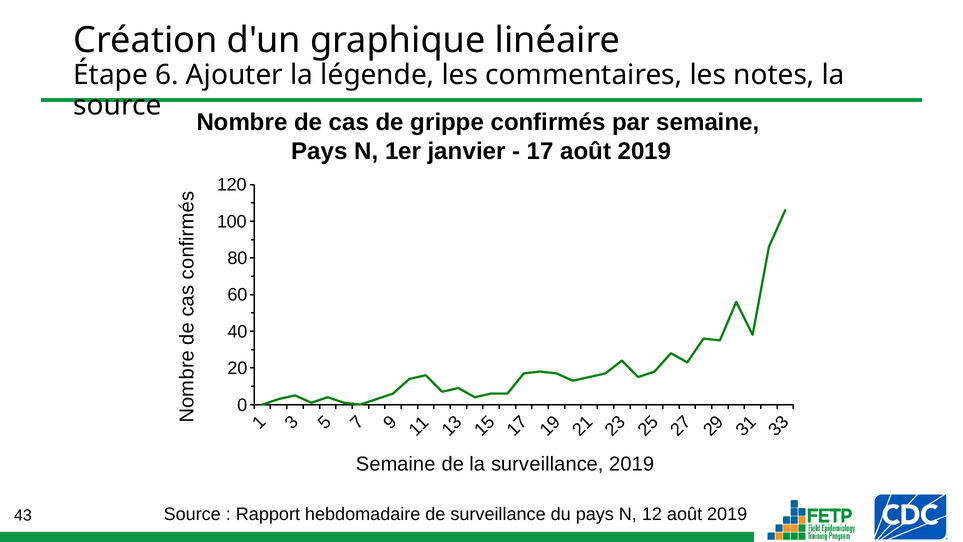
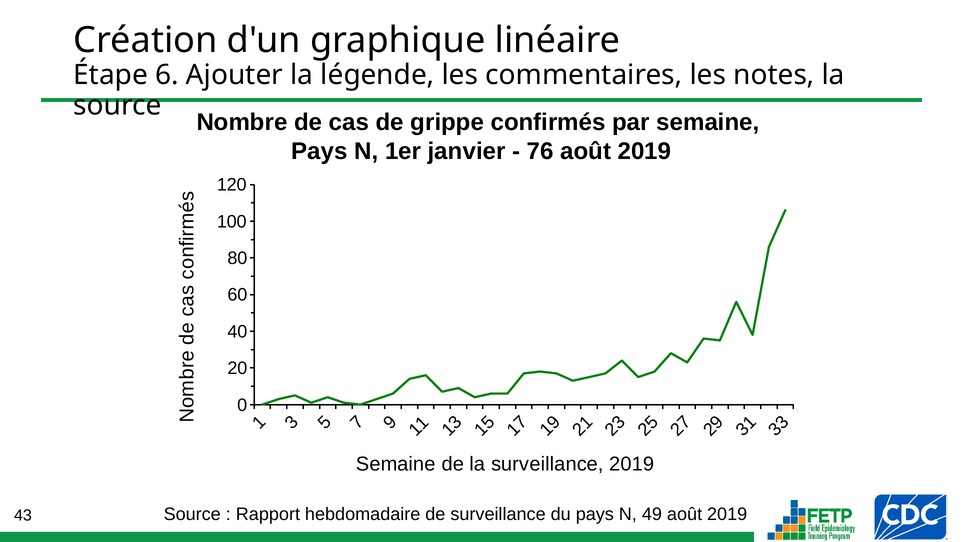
17: 17 -> 76 (540, 151)
12: 12 -> 49 (652, 514)
